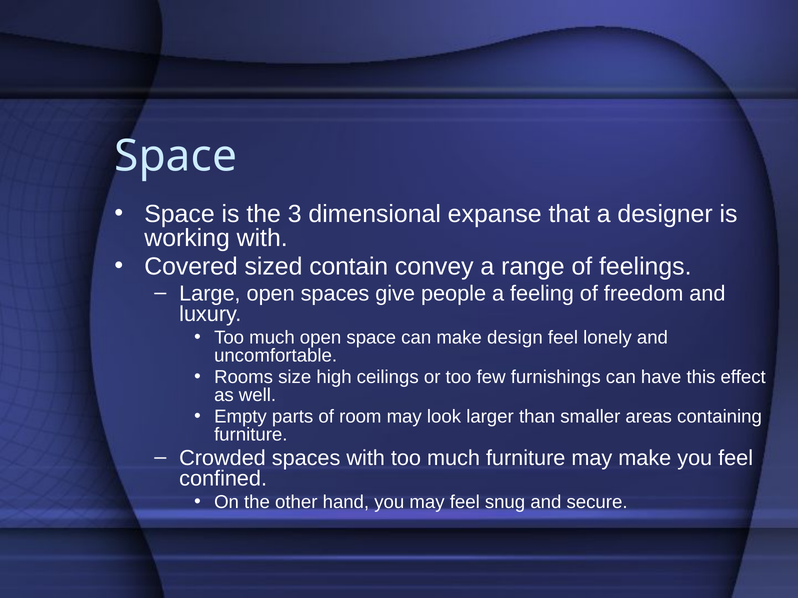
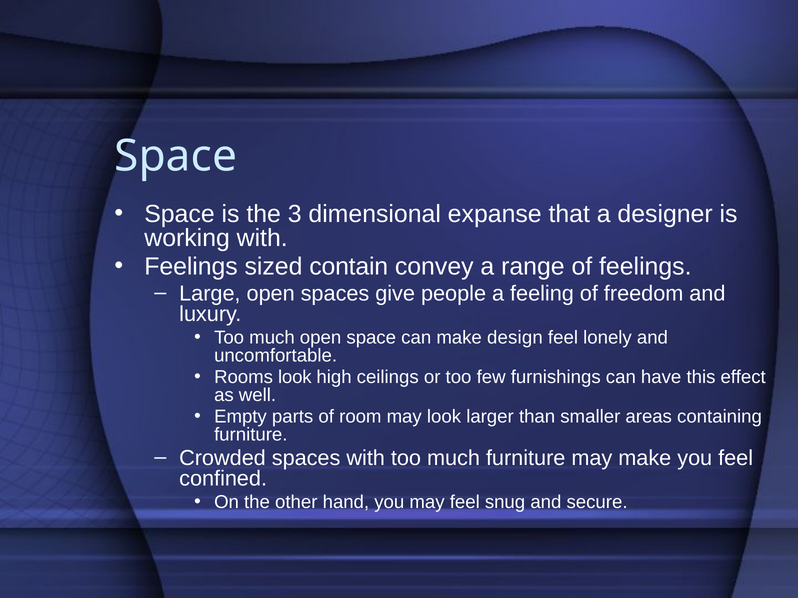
Covered: Covered -> Feelings (191, 267)
Rooms size: size -> look (295, 377)
